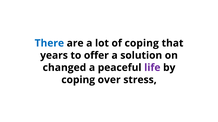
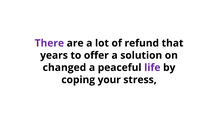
There colour: blue -> purple (49, 43)
of coping: coping -> refund (142, 43)
over: over -> your (109, 80)
